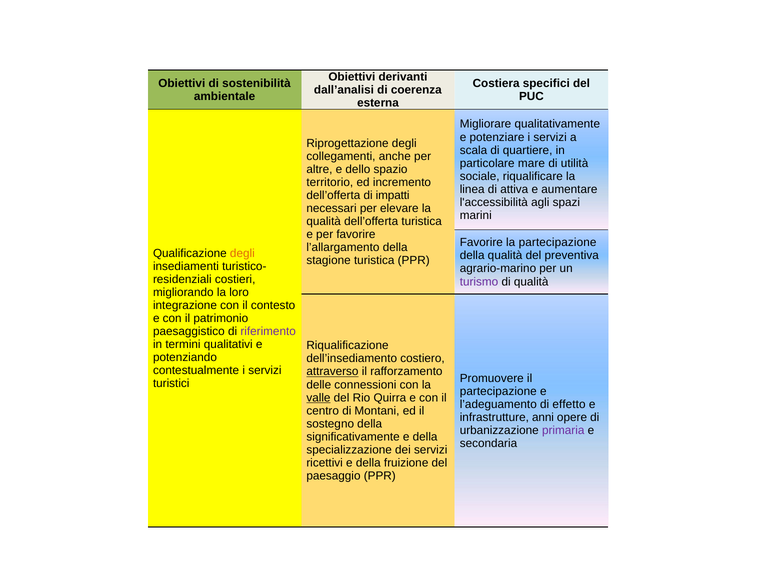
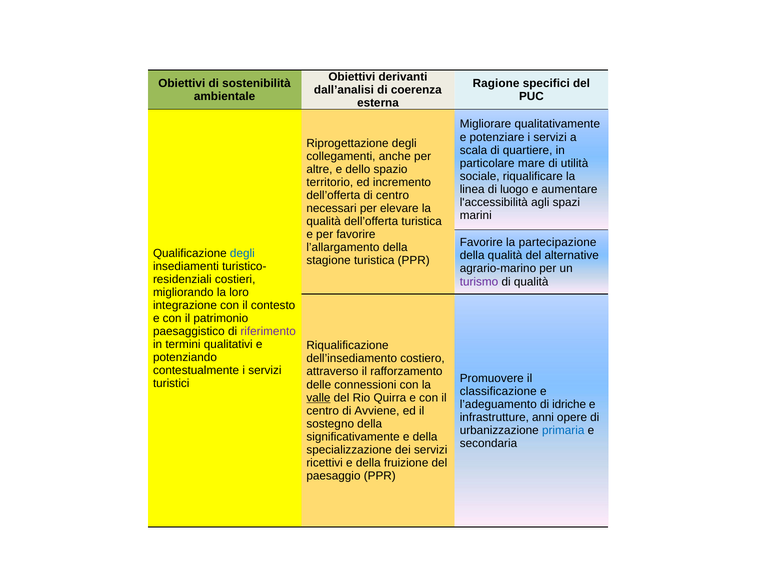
Costiera: Costiera -> Ragione (496, 83)
attiva: attiva -> luogo (514, 189)
di impatti: impatti -> centro (393, 195)
degli colour: orange -> blue (242, 253)
preventiva: preventiva -> alternative (572, 256)
attraverso underline: present -> none (332, 372)
partecipazione: partecipazione -> classificazione (498, 391)
effetto: effetto -> idriche (569, 404)
Montani: Montani -> Avviene (377, 411)
primaria colour: purple -> blue (563, 430)
